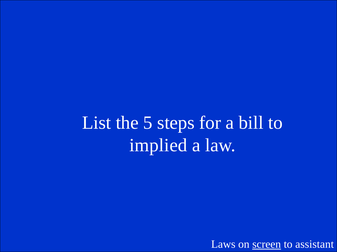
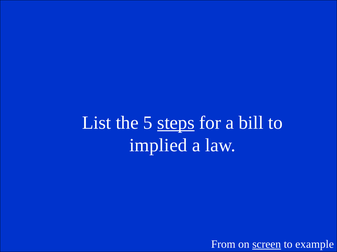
steps underline: none -> present (176, 123)
Laws: Laws -> From (223, 245)
assistant: assistant -> example (315, 245)
